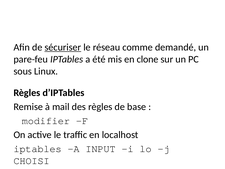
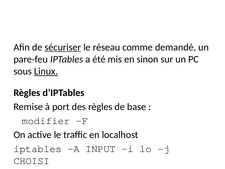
en clone: clone -> sinon (148, 59)
Linux underline: none -> present (46, 71)
à mail: mail -> port (61, 107)
